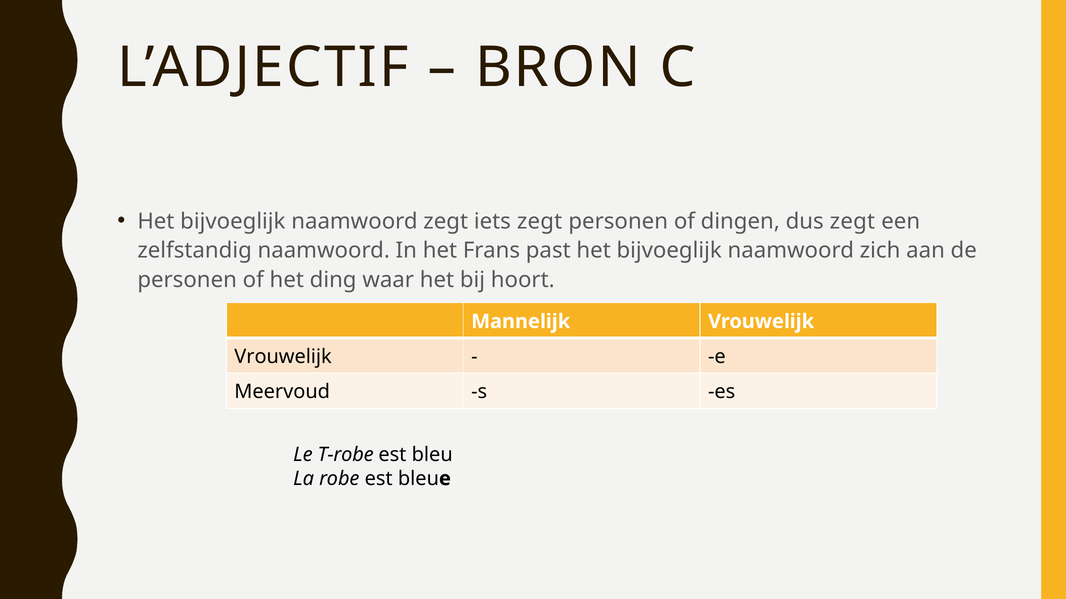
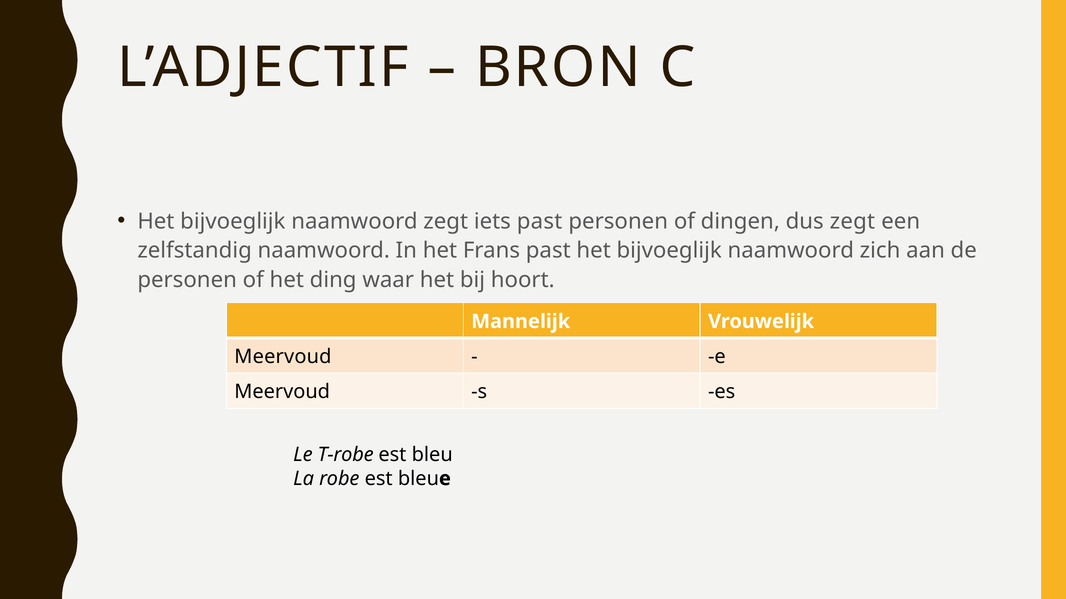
iets zegt: zegt -> past (540, 221)
Vrouwelijk: Vrouwelijk -> Meervoud (283, 357)
